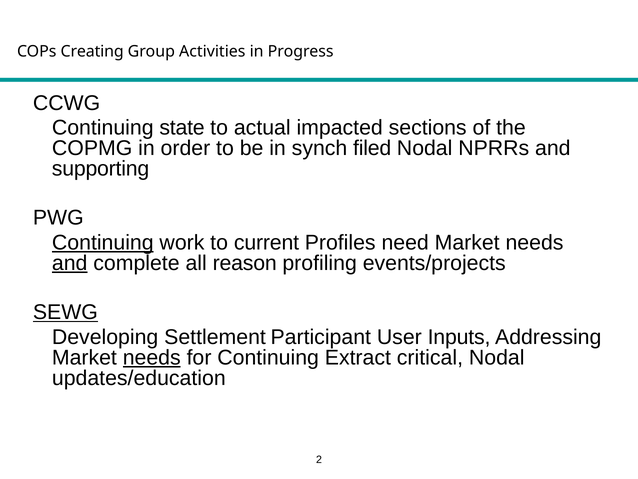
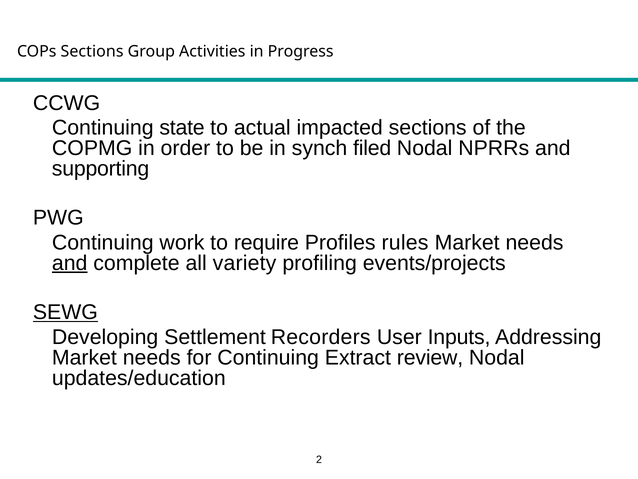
COPs Creating: Creating -> Sections (92, 52)
Continuing underline: present -> none (103, 242)
current: current -> require (266, 242)
need: need -> rules (405, 242)
reason: reason -> variety (245, 263)
Participant: Participant -> Recorders (321, 337)
needs underline: present -> none (152, 357)
critical: critical -> review (430, 357)
